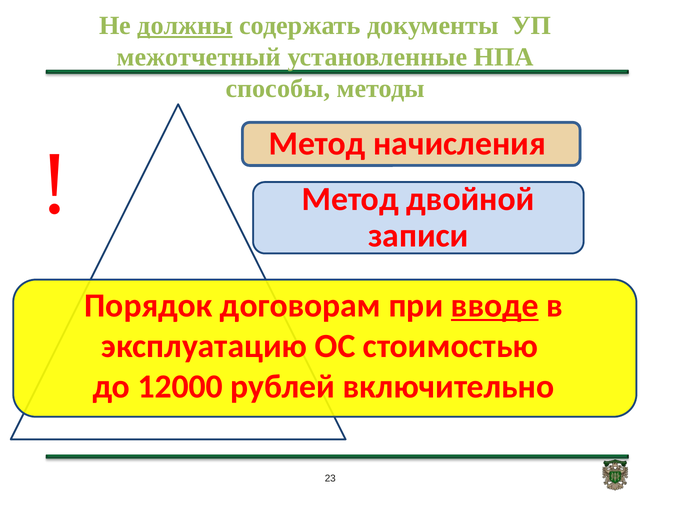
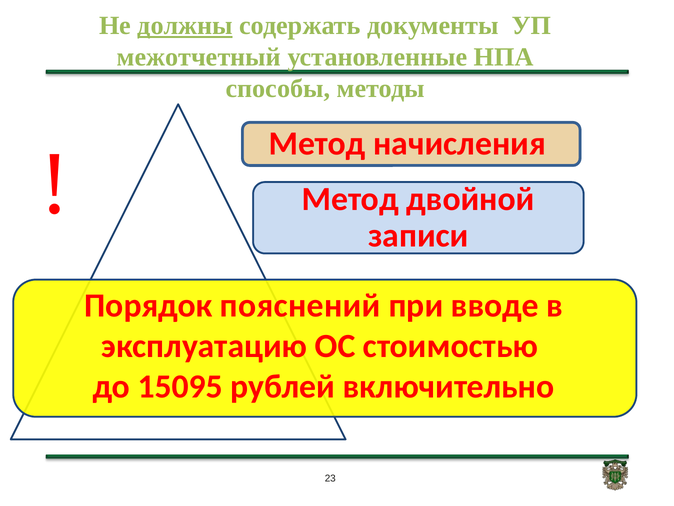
договорам: договорам -> пояснений (300, 305)
вводе underline: present -> none (495, 305)
12000: 12000 -> 15095 (180, 386)
